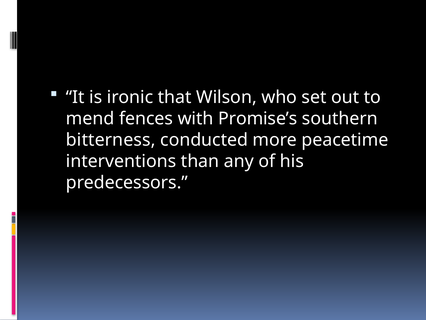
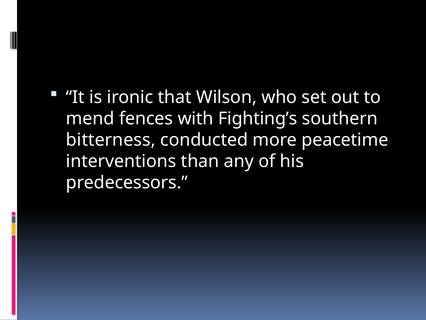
Promise’s: Promise’s -> Fighting’s (258, 118)
